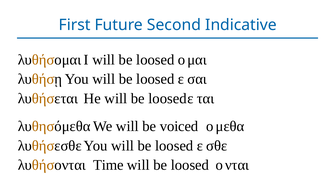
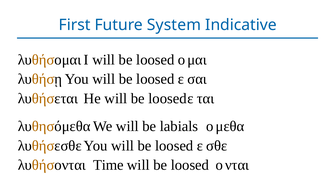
Second: Second -> System (174, 25)
voiced: voiced -> labials (179, 126)
